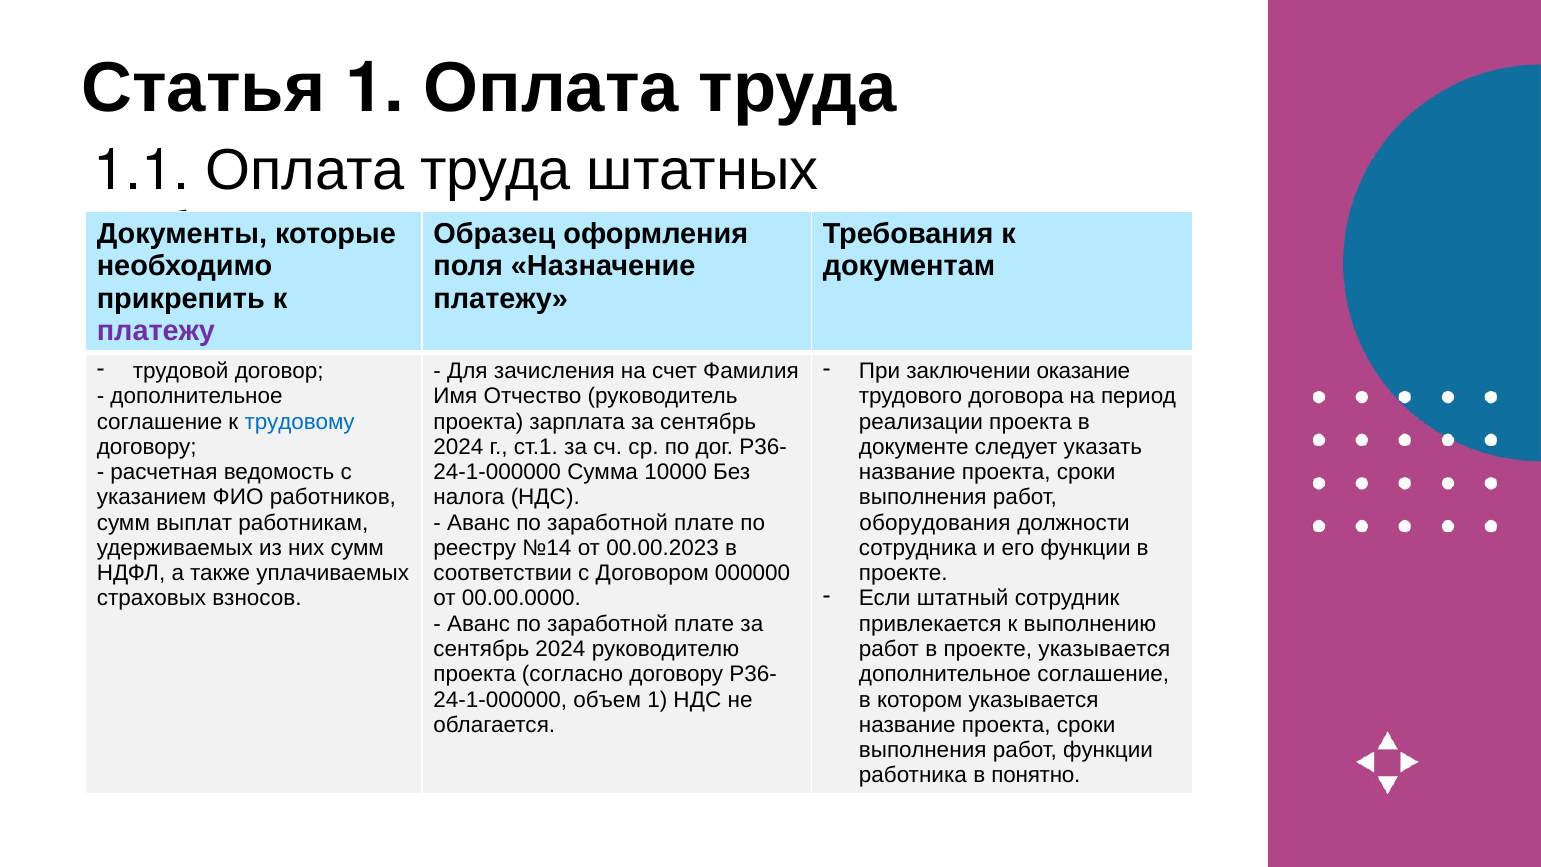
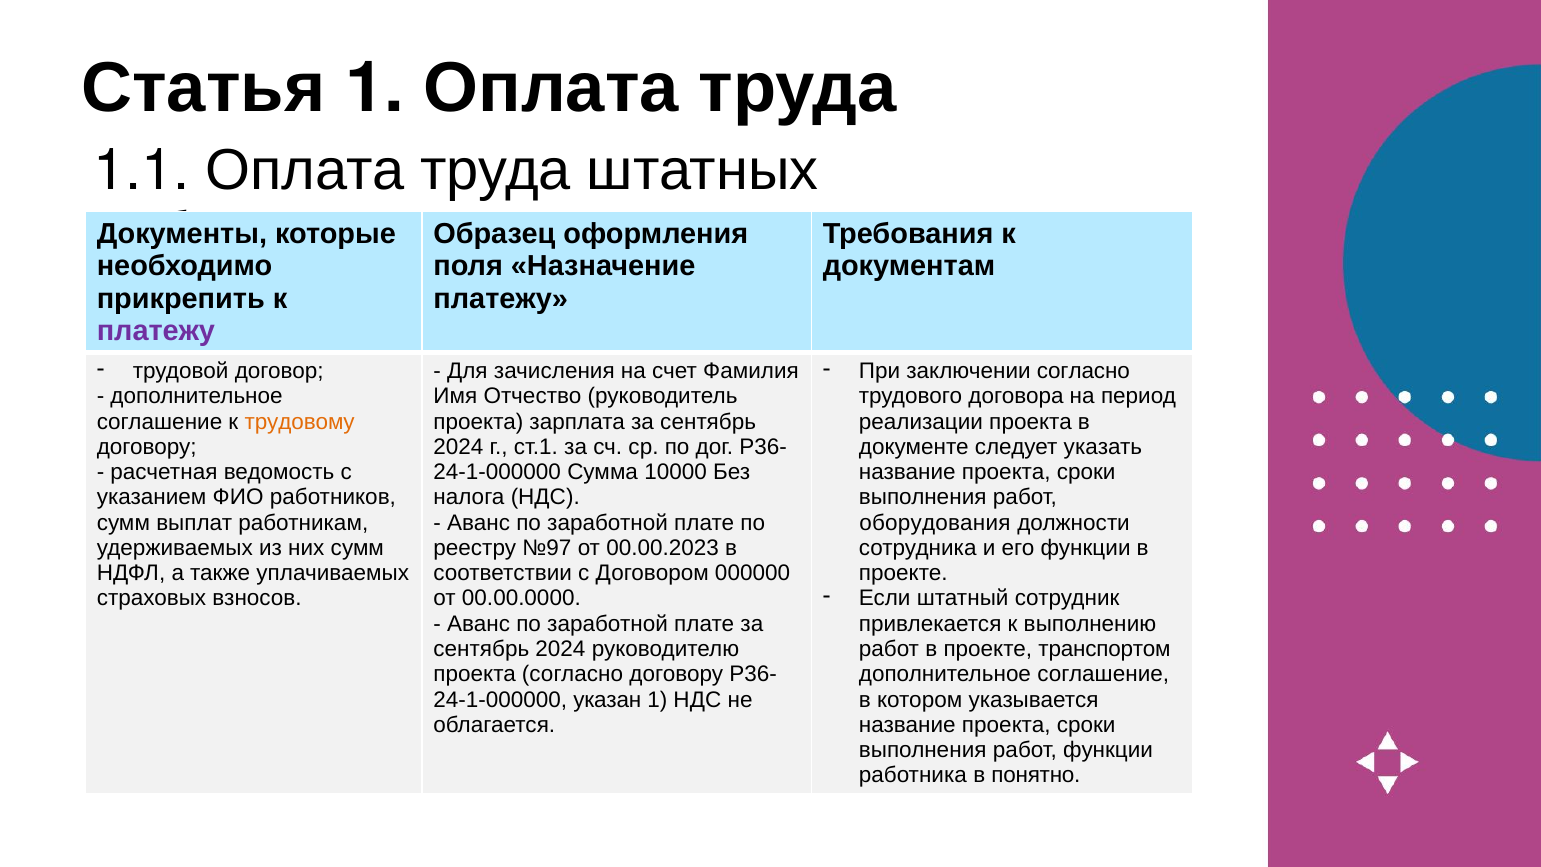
заключении оказание: оказание -> согласно (1083, 371)
трудовому colour: blue -> orange (300, 422)
№14: №14 -> №97 (547, 548)
проекте указывается: указывается -> транспортом (1105, 649)
объем: объем -> указан (607, 699)
